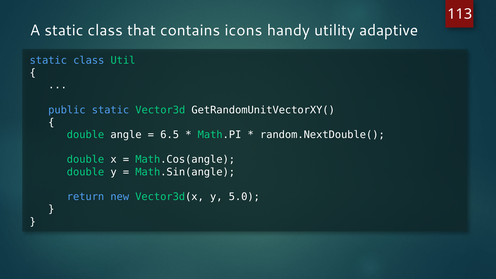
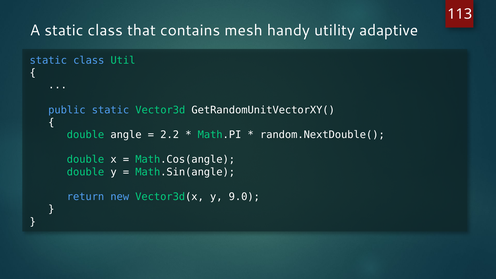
icons: icons -> mesh (244, 30)
6.5: 6.5 -> 2.2 (170, 135)
5.0: 5.0 -> 9.0 (244, 197)
